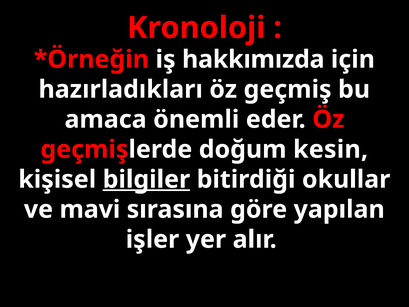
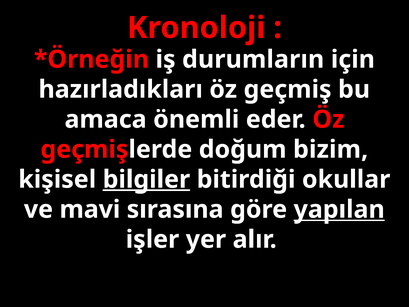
hakkımızda: hakkımızda -> durumların (253, 59)
kesin: kesin -> bizim (331, 149)
yapılan underline: none -> present (339, 209)
